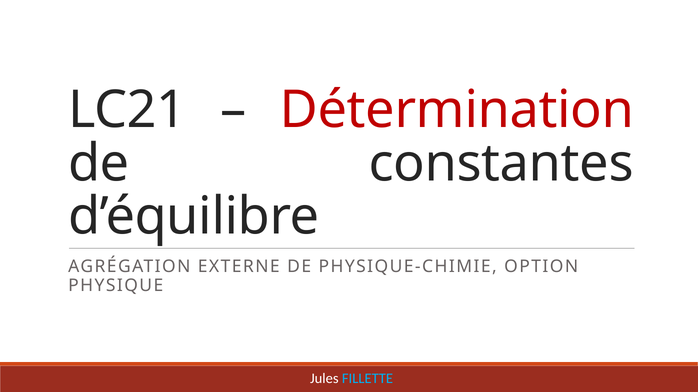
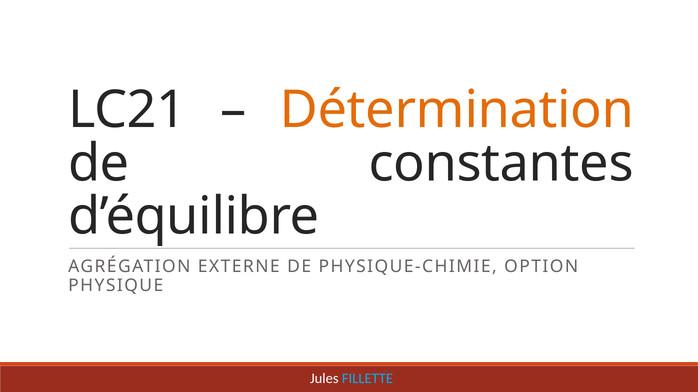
Détermination colour: red -> orange (457, 110)
